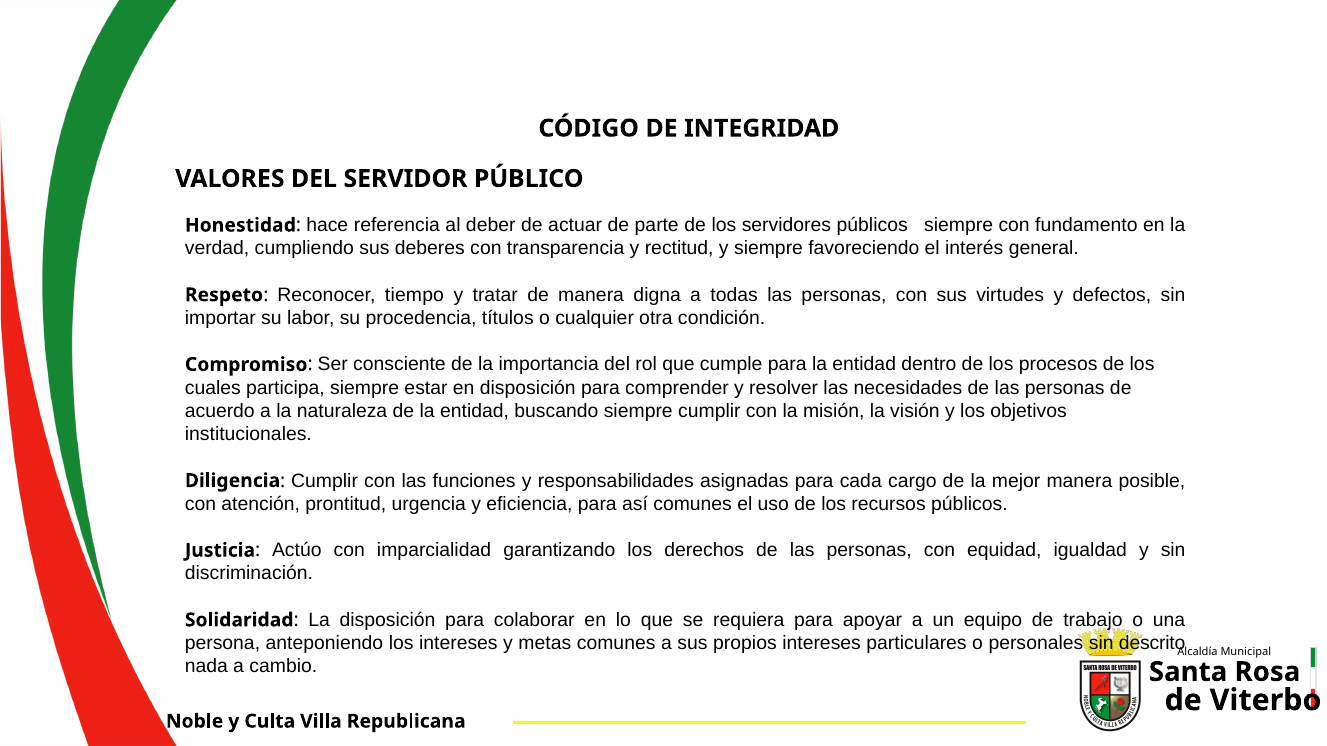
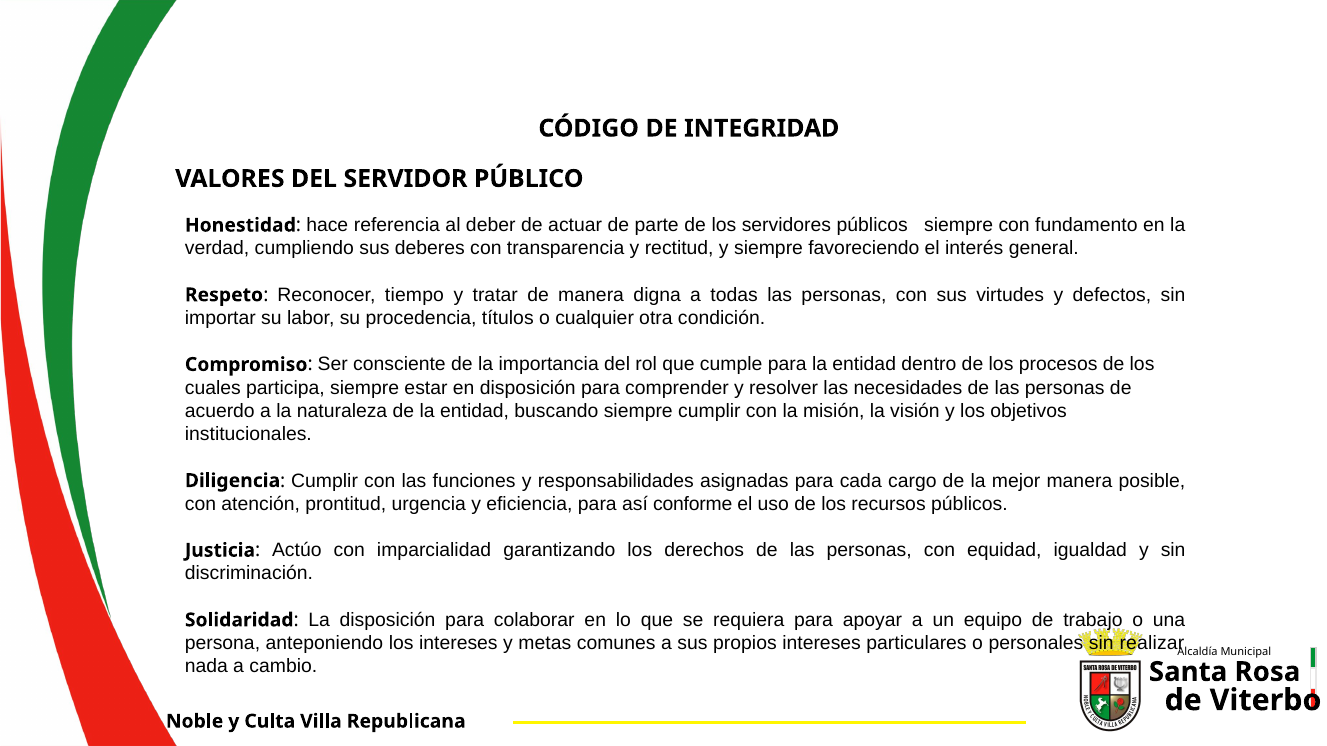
así comunes: comunes -> conforme (693, 504)
descrito: descrito -> realizar (1152, 644)
